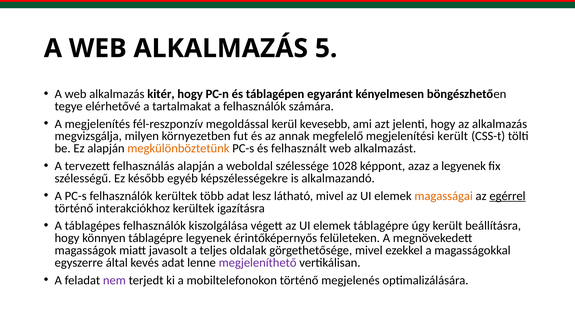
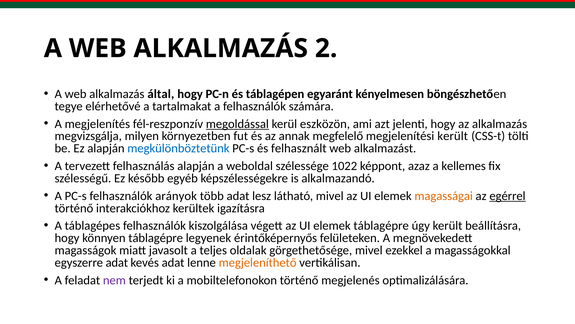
5: 5 -> 2 (326, 48)
kitér: kitér -> által (161, 94)
megoldással underline: none -> present (237, 124)
kevesebb: kevesebb -> eszközön (325, 124)
megkülönböztetünk colour: orange -> blue (178, 148)
1028: 1028 -> 1022 (344, 166)
a legyenek: legyenek -> kellemes (464, 166)
felhasználók kerültek: kerültek -> arányok (176, 196)
egyszerre által: által -> adat (117, 262)
megjeleníthető colour: purple -> orange (258, 262)
